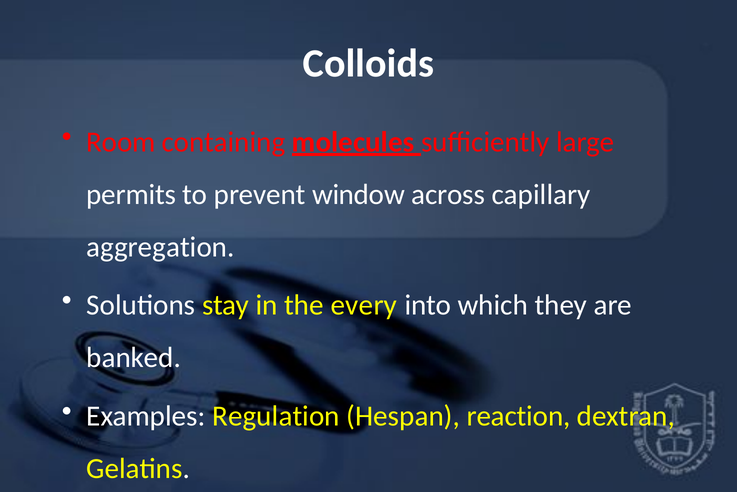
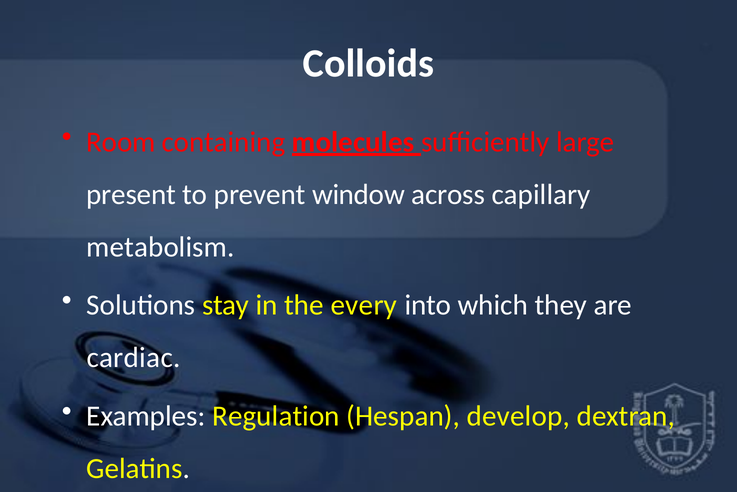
permits: permits -> present (131, 194)
aggregation: aggregation -> metabolism (160, 247)
banked: banked -> cardiac (133, 357)
reaction: reaction -> develop (518, 416)
